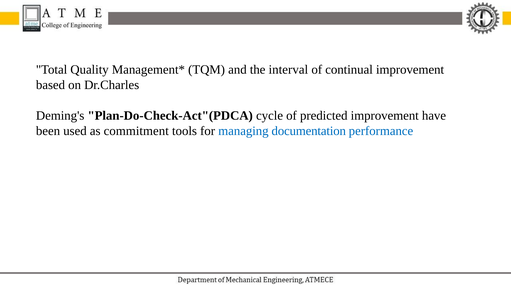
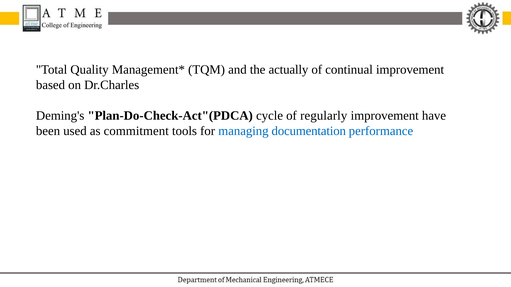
interval: interval -> actually (288, 70)
predicted: predicted -> regularly (324, 116)
